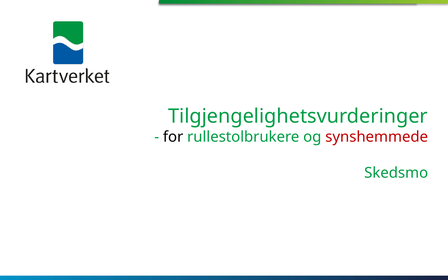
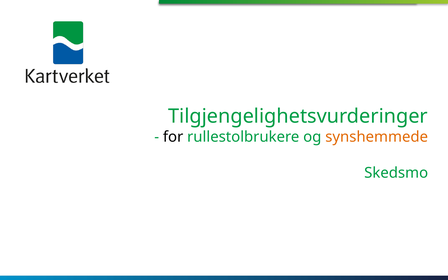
synshemmede colour: red -> orange (377, 137)
